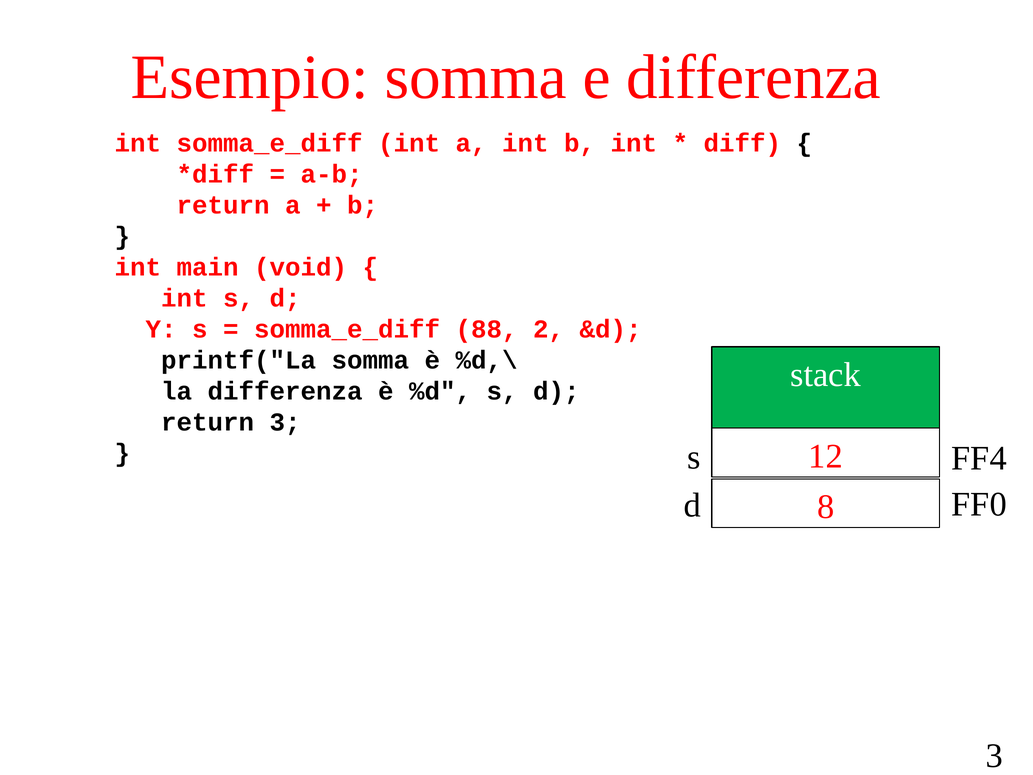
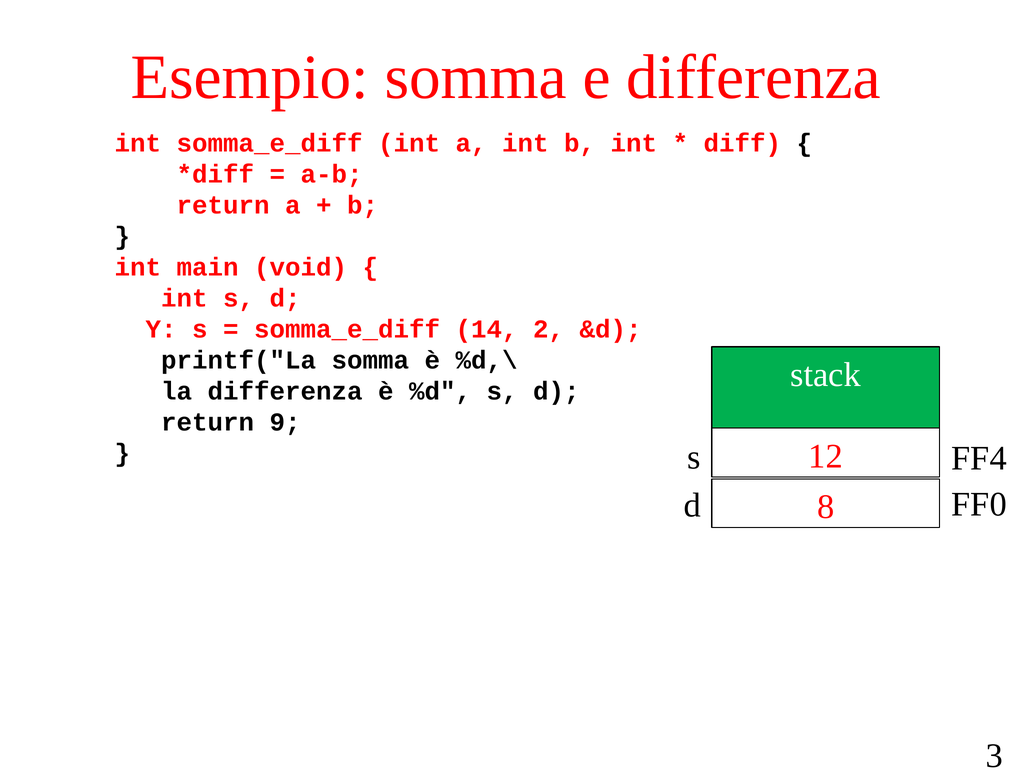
88: 88 -> 14 (487, 329)
return 3: 3 -> 9 (285, 422)
